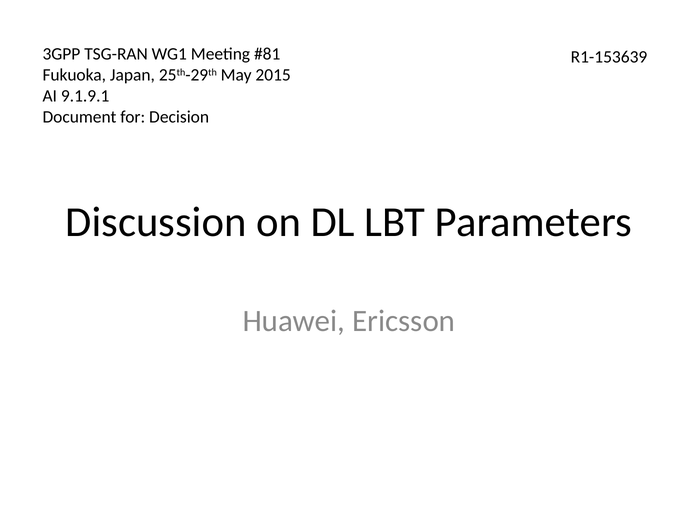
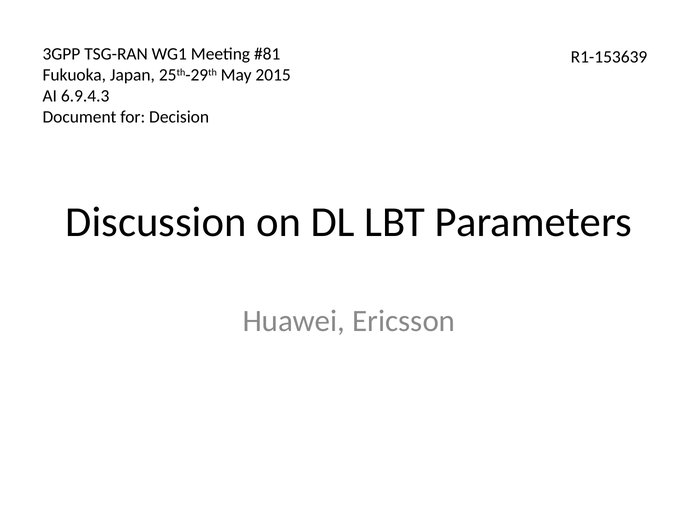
9.1.9.1: 9.1.9.1 -> 6.9.4.3 (85, 96)
